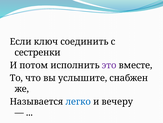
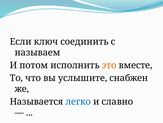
сестренки: сестренки -> называем (37, 52)
это colour: purple -> orange (109, 65)
вечеру: вечеру -> славно (117, 101)
